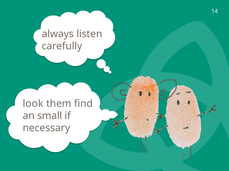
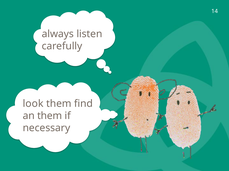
an small: small -> them (50, 116)
